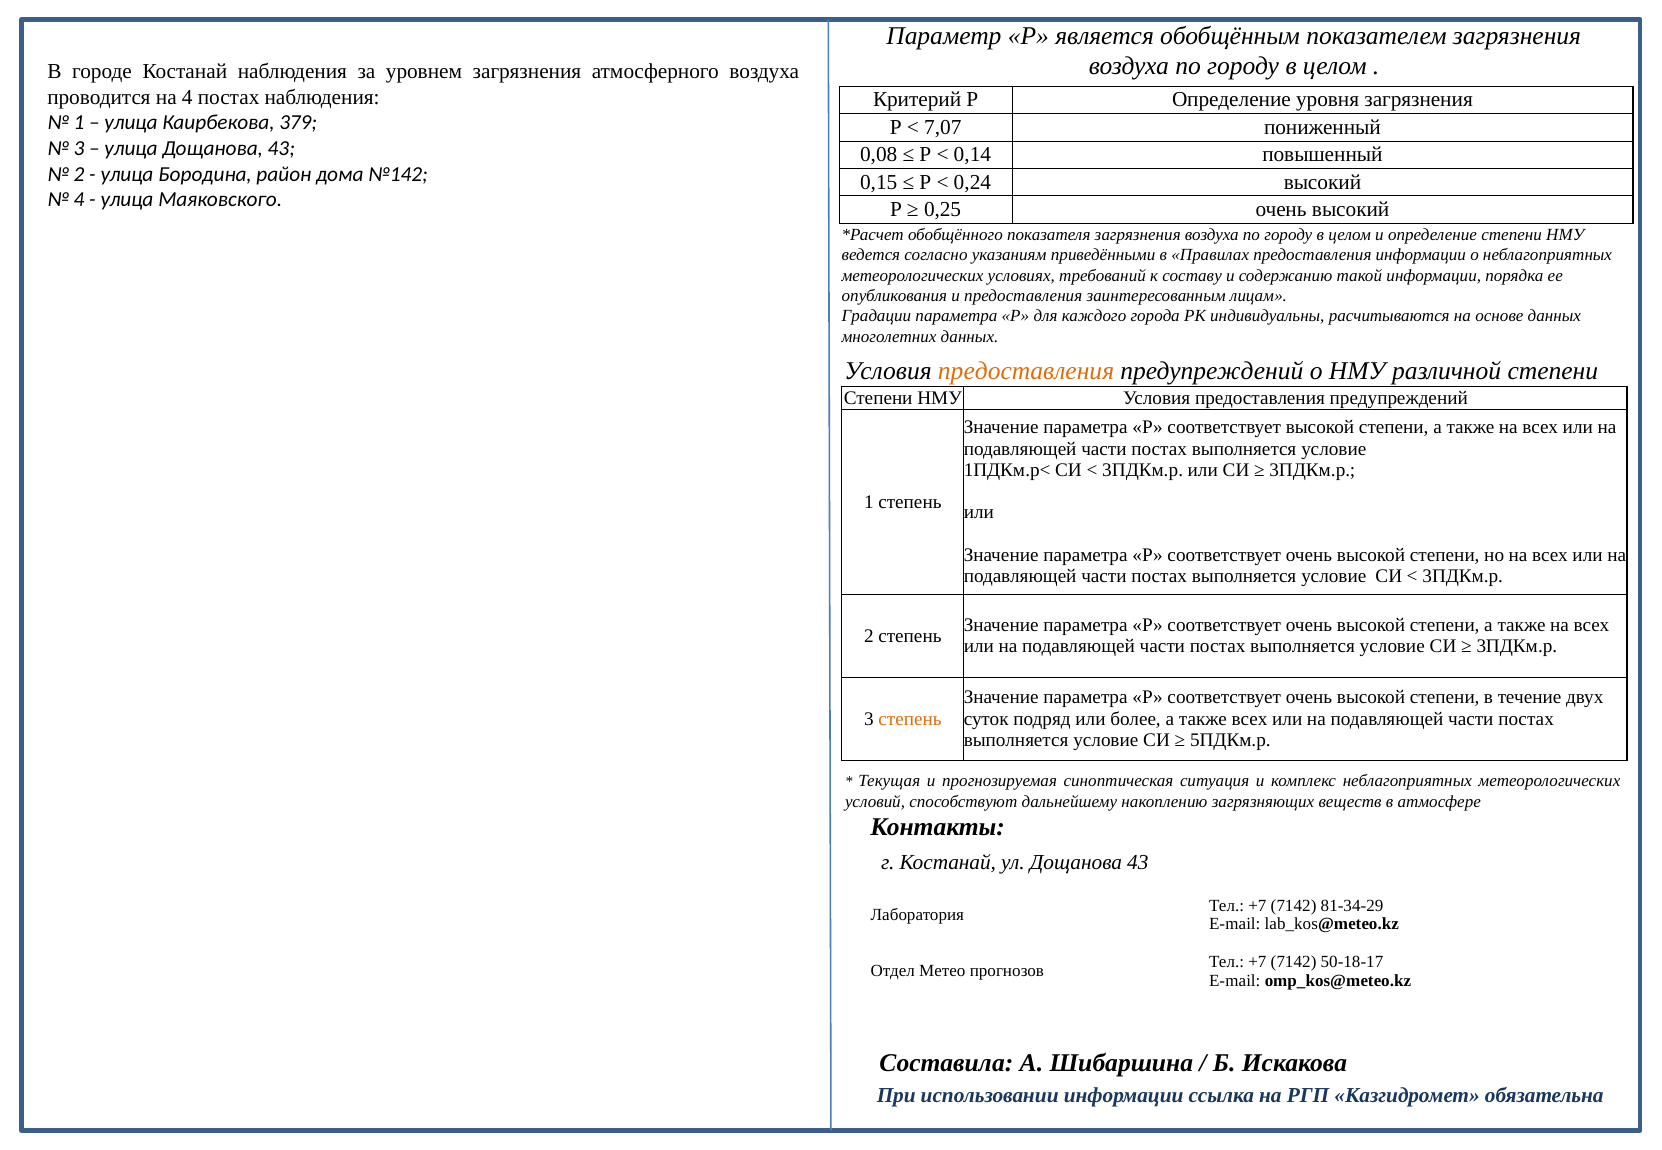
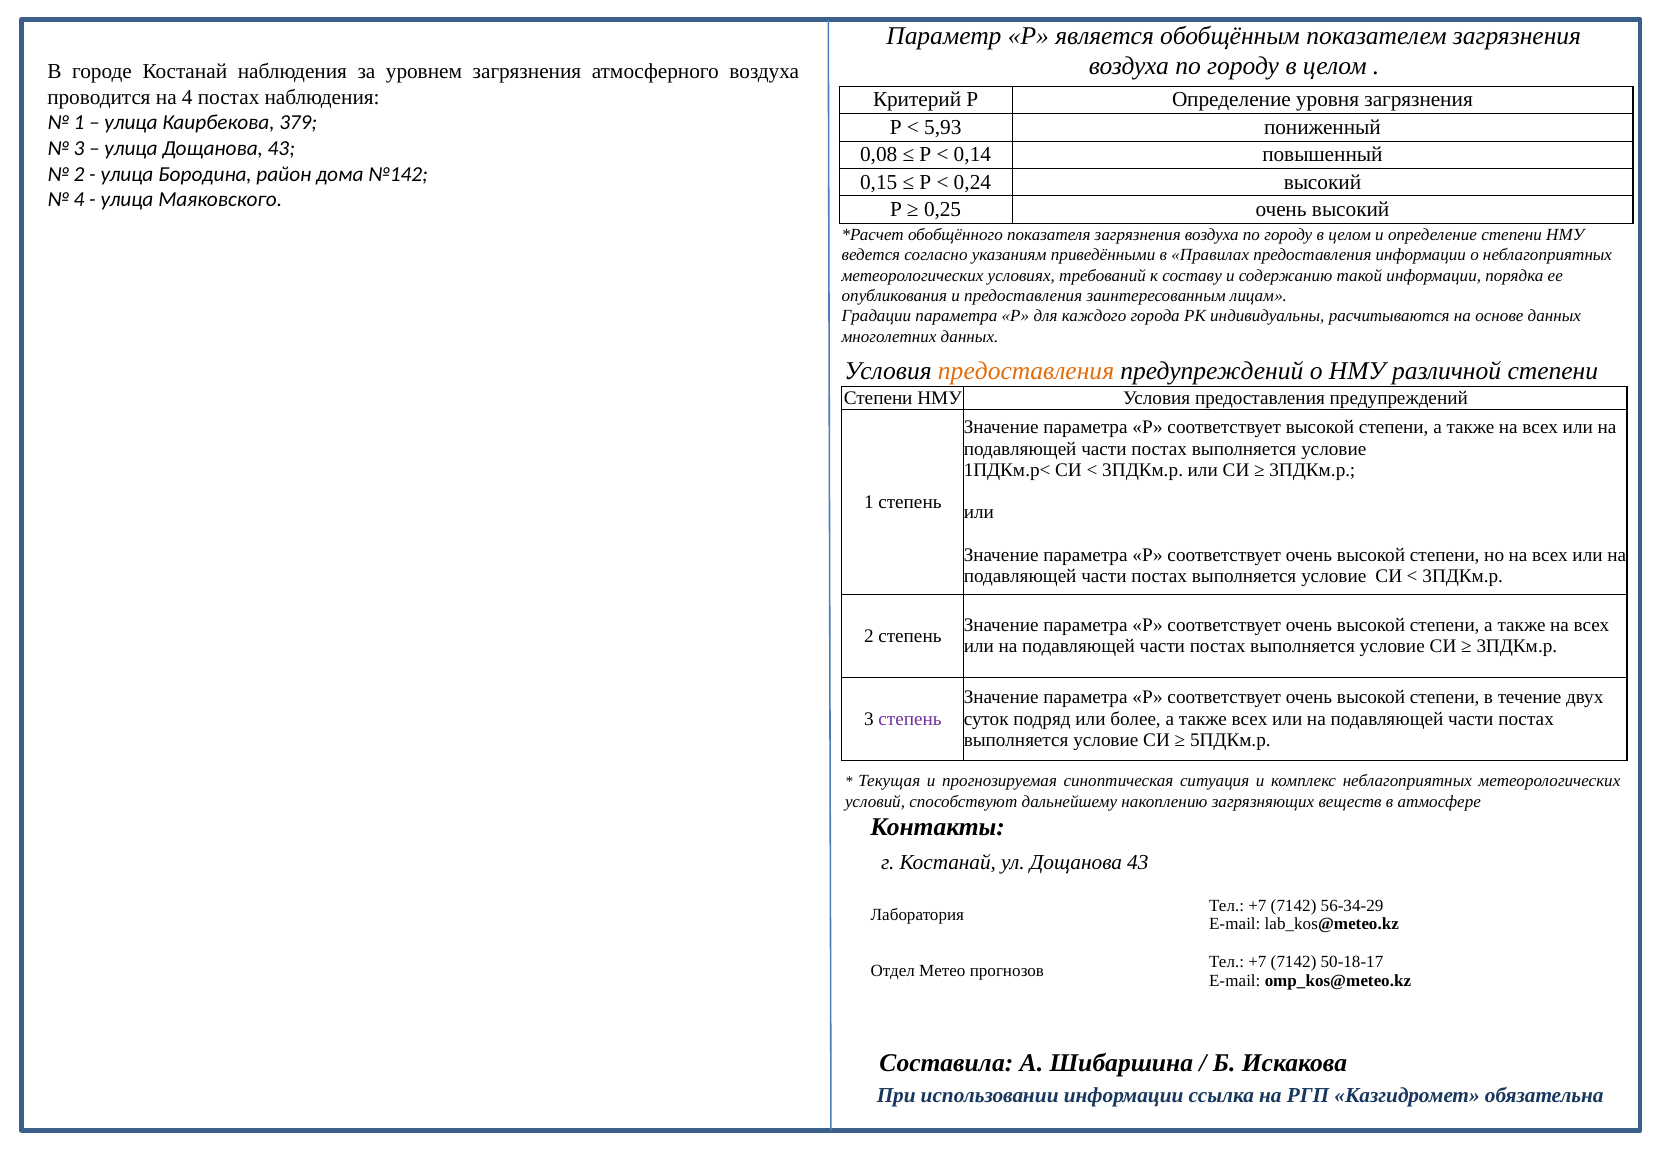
7,07: 7,07 -> 5,93 (943, 127)
степень colour: orange -> purple (910, 719)
81-34-29: 81-34-29 -> 56-34-29 (1352, 906)
